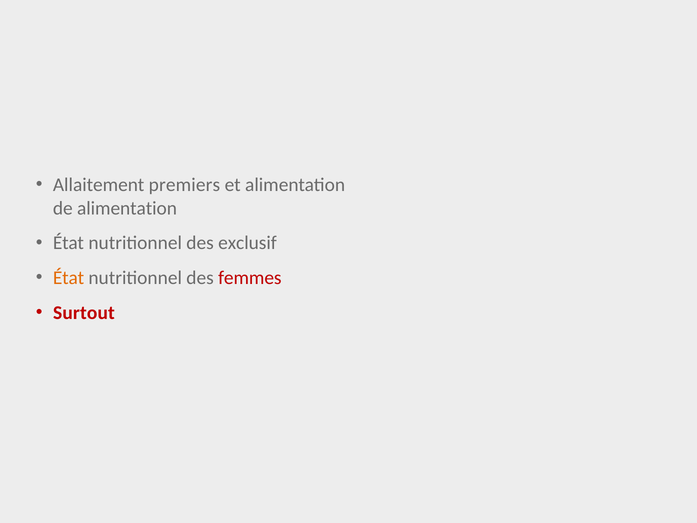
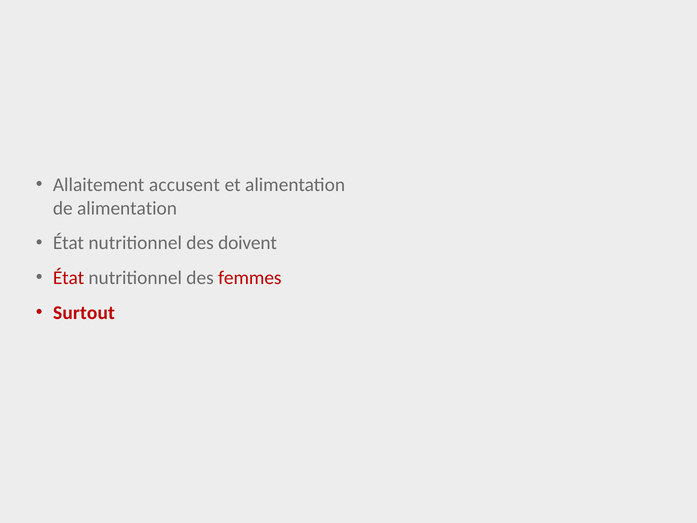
premiers: premiers -> accusent (184, 185)
exclusif: exclusif -> doivent (248, 243)
État colour: orange -> red (69, 278)
